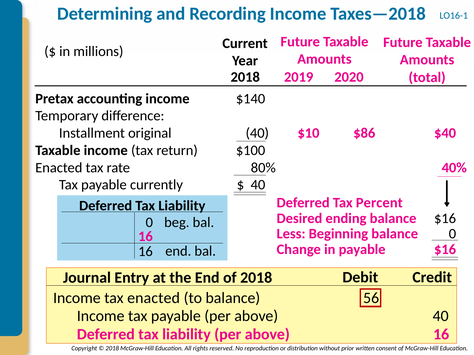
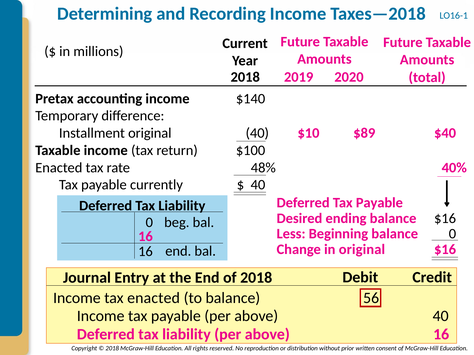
$86: $86 -> $89 (364, 133)
80%: 80% -> 48% (263, 168)
Deferred Tax Percent: Percent -> Payable (379, 203)
in payable: payable -> original (362, 250)
